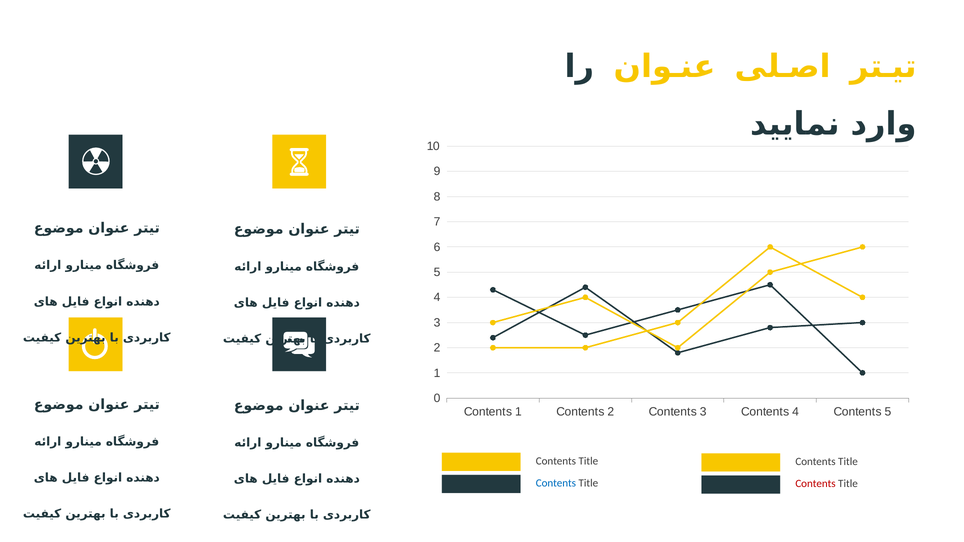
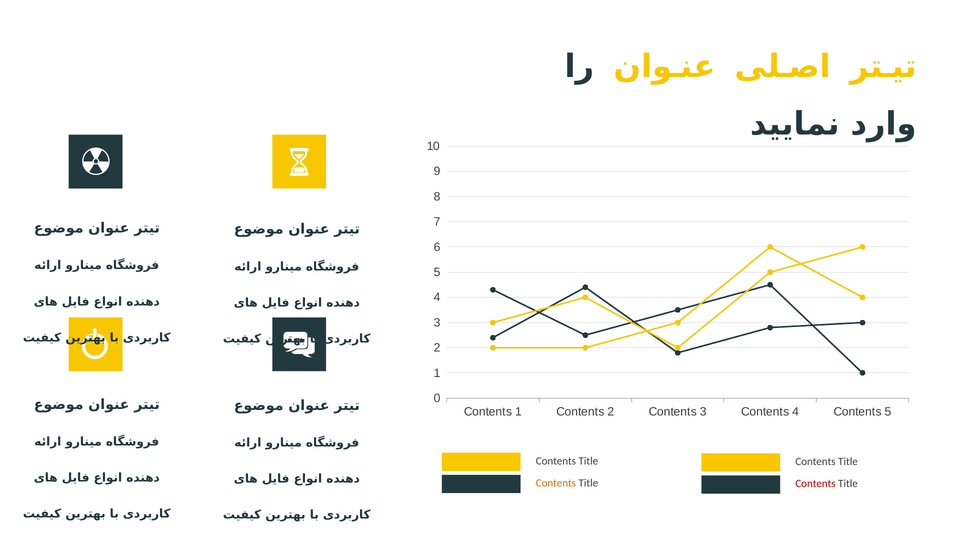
Contents colour: blue -> orange (556, 483)
